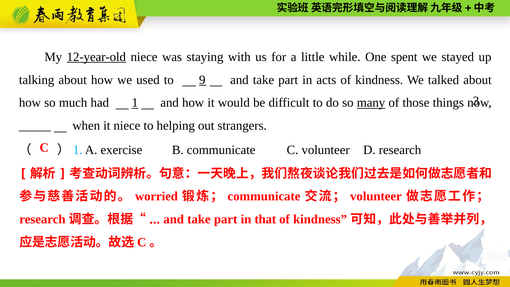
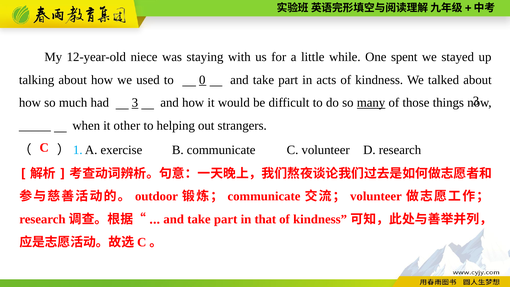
12-year-old underline: present -> none (96, 57)
9: 9 -> 0 (202, 80)
had 1: 1 -> 3 (135, 103)
it niece: niece -> other (127, 126)
worried: worried -> outdoor (156, 196)
